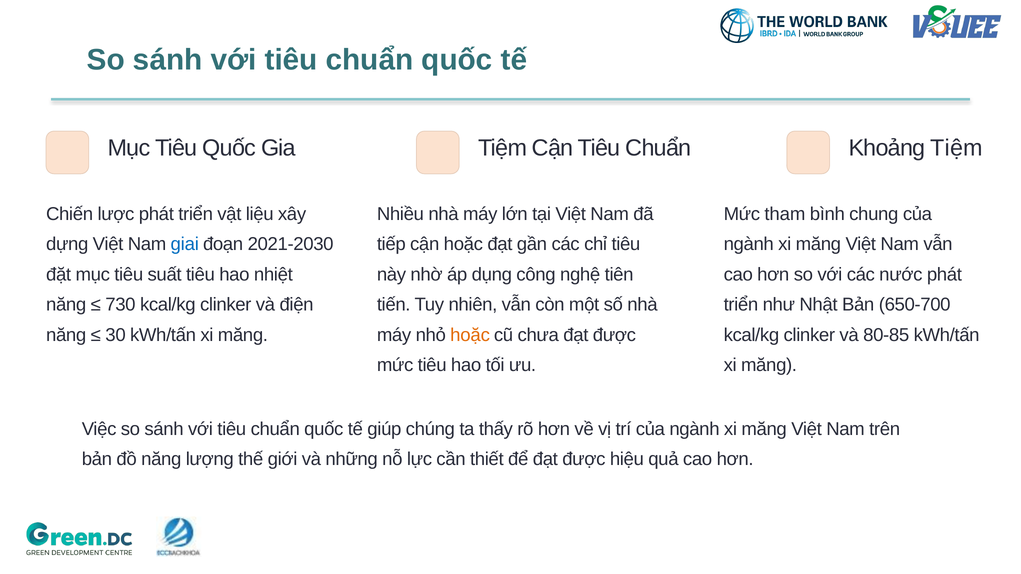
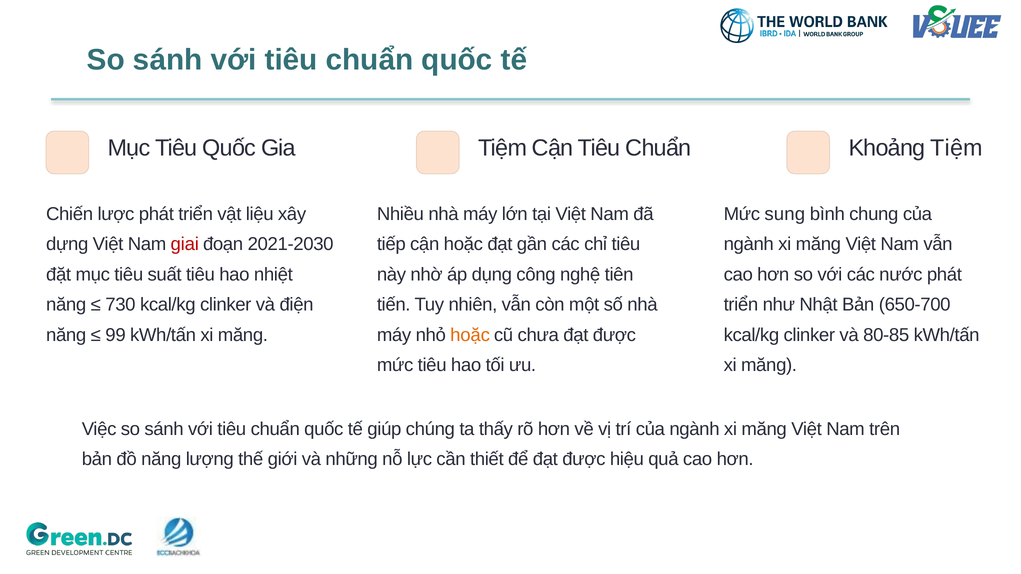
tham: tham -> sung (785, 214)
giai colour: blue -> red (185, 244)
30: 30 -> 99 (116, 335)
